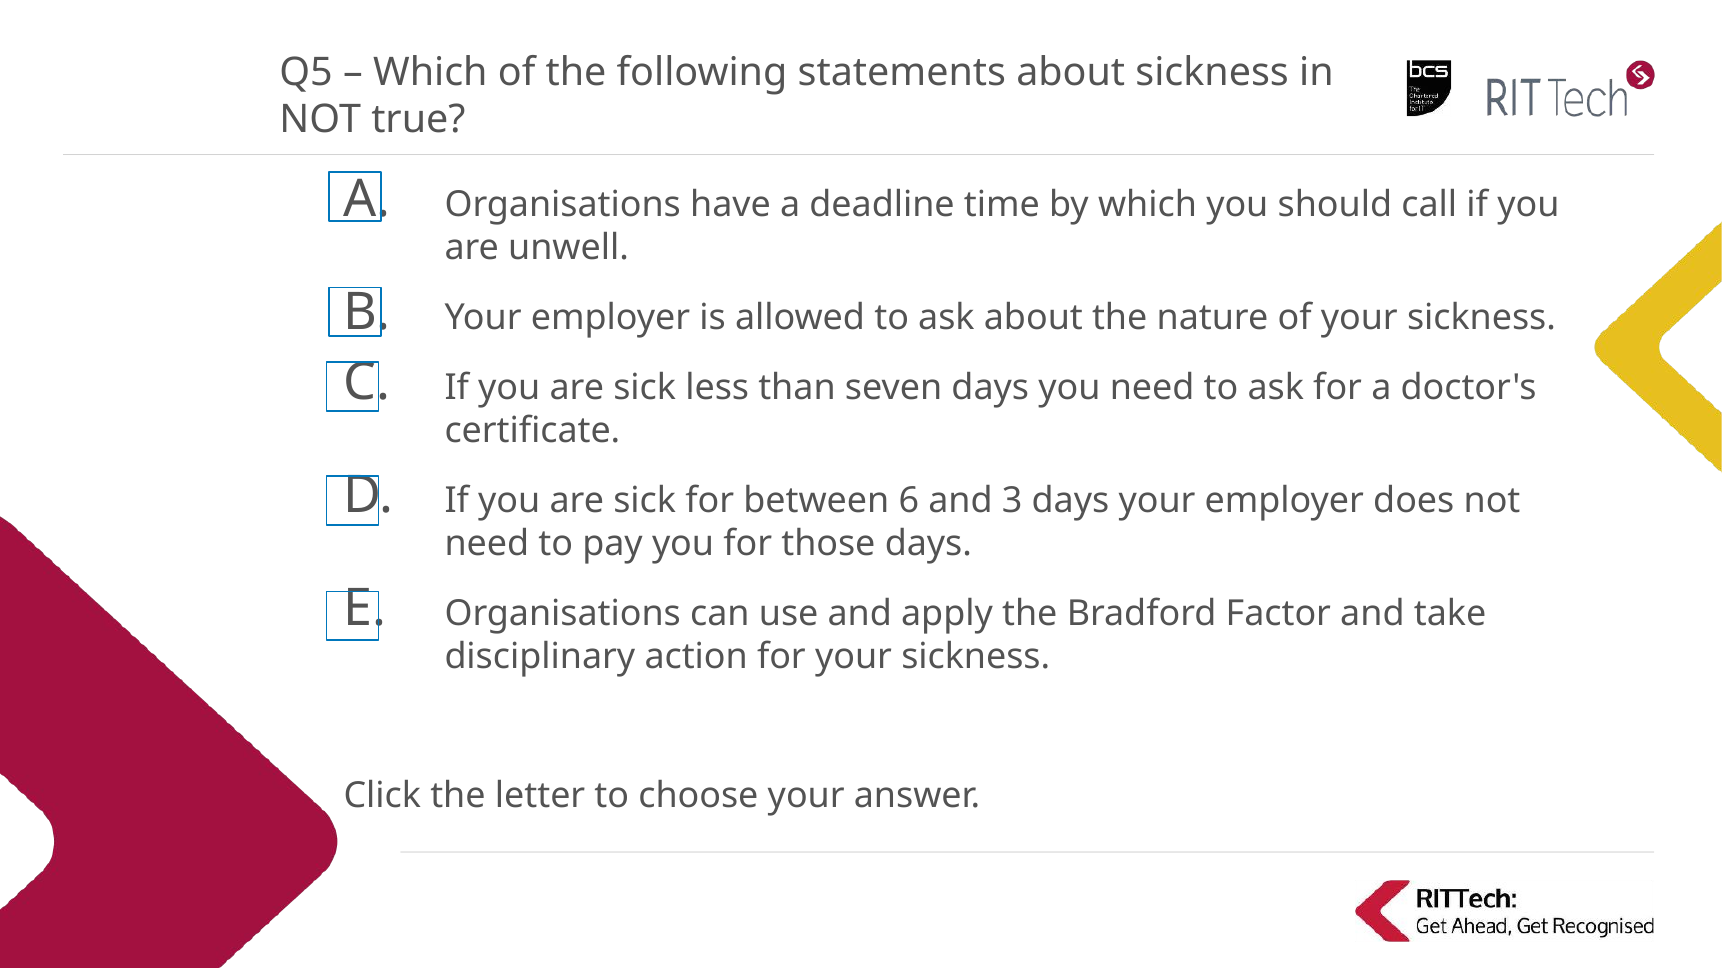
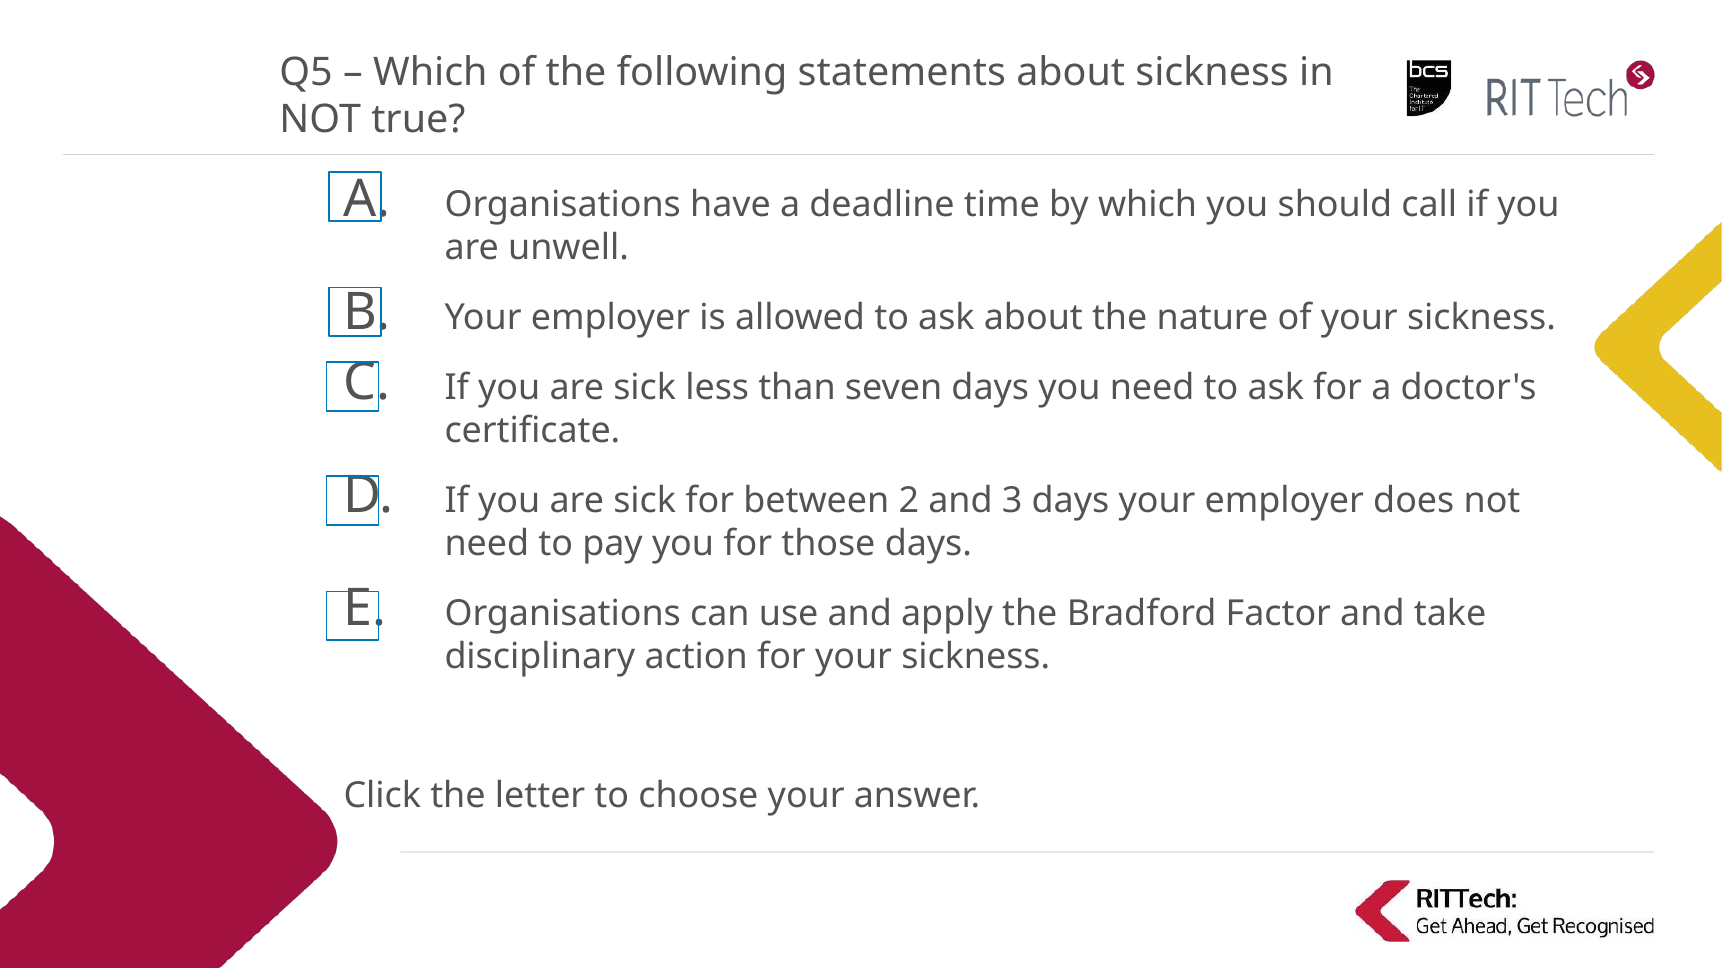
6: 6 -> 2 (909, 501)
